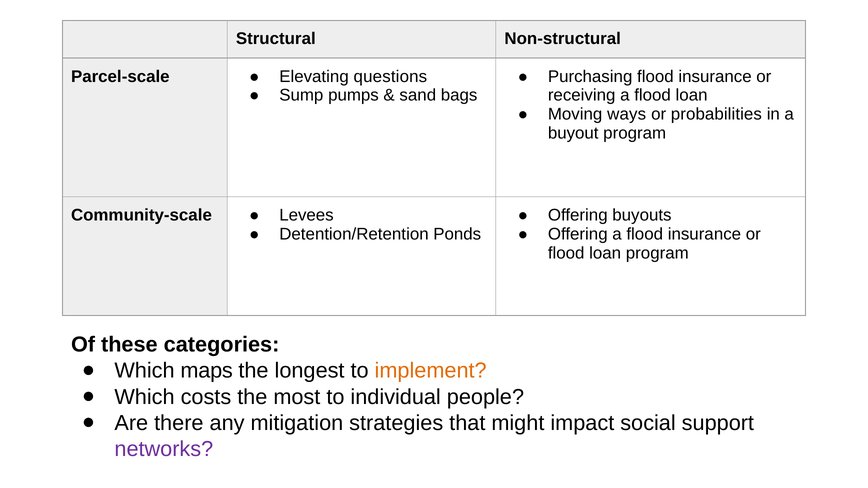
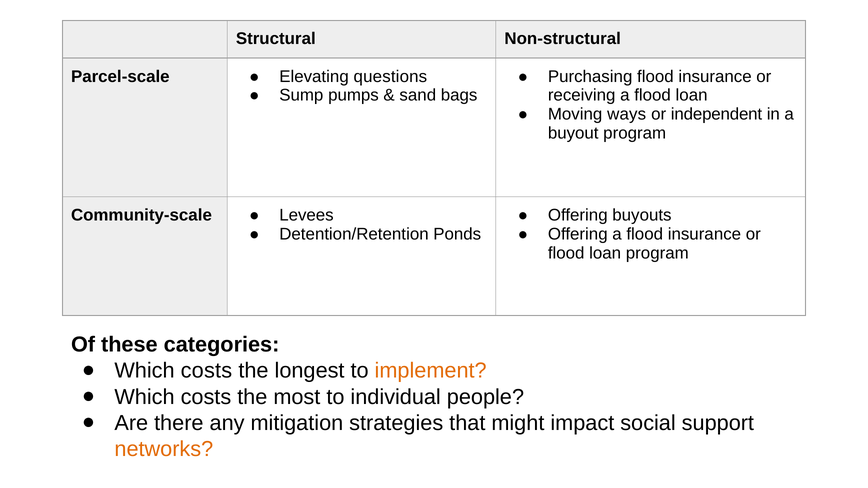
probabilities: probabilities -> independent (717, 114)
maps: maps -> costs (206, 371)
networks colour: purple -> orange (164, 449)
